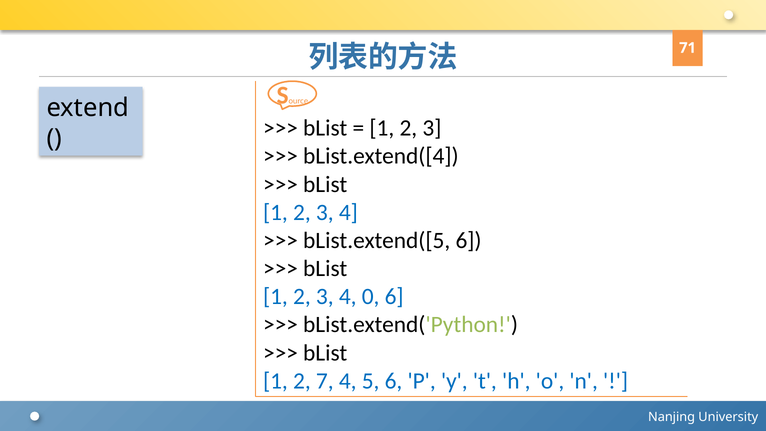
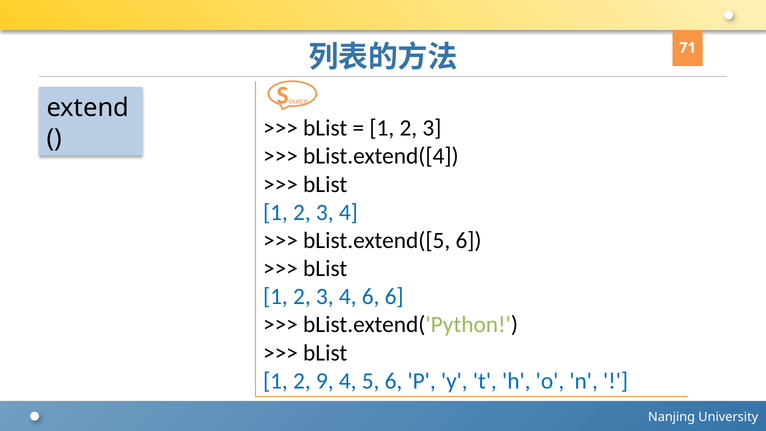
4 0: 0 -> 6 (371, 297)
7: 7 -> 9 (325, 381)
